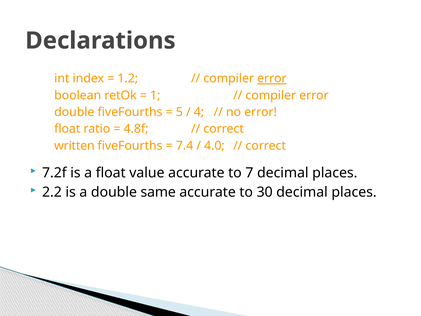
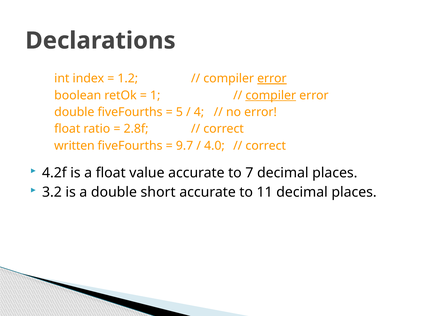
compiler underline: none -> present (271, 95)
4.8f: 4.8f -> 2.8f (136, 129)
7.4: 7.4 -> 9.7 (185, 146)
7.2f: 7.2f -> 4.2f (54, 173)
2.2: 2.2 -> 3.2 (52, 192)
same: same -> short (158, 192)
30: 30 -> 11 (265, 192)
